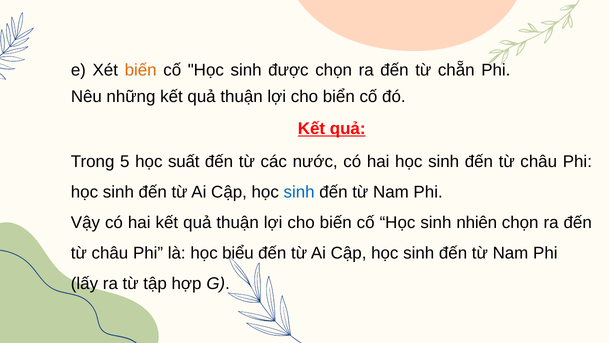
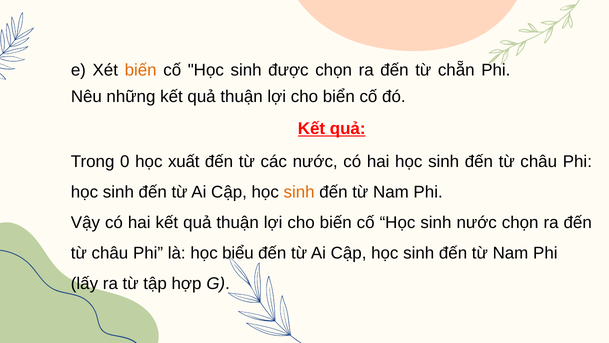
5: 5 -> 0 (125, 161)
suất: suất -> xuất (184, 161)
sinh colour: blue -> orange (299, 192)
sinh nhiên: nhiên -> nước (477, 222)
